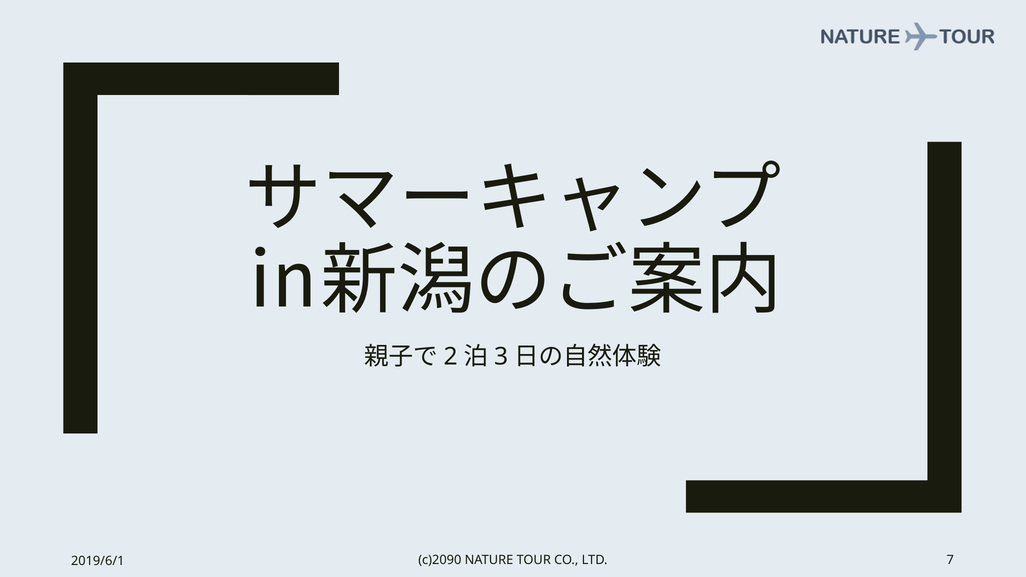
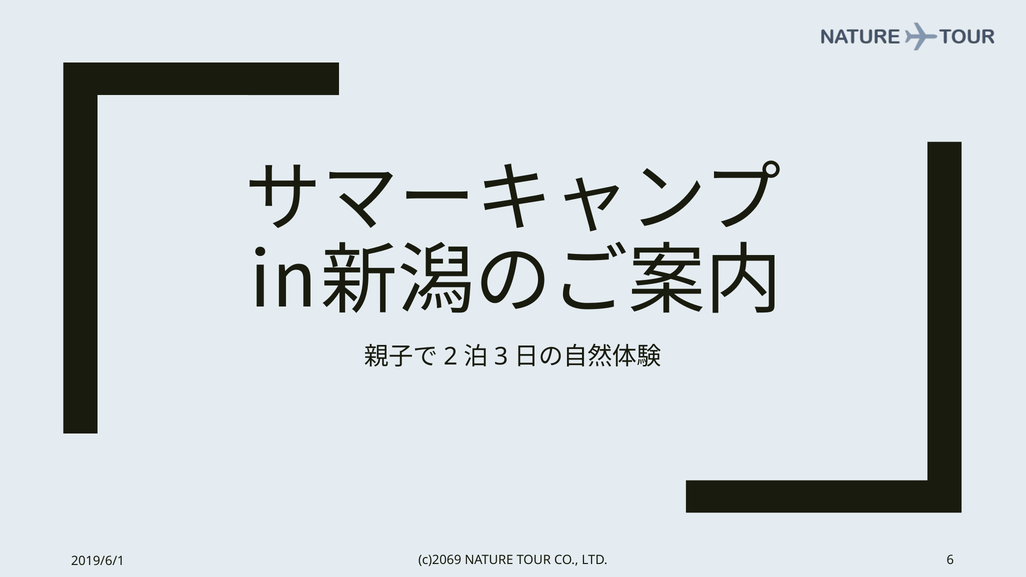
c)2090: c)2090 -> c)2069 (440, 560)
7: 7 -> 6 (950, 560)
